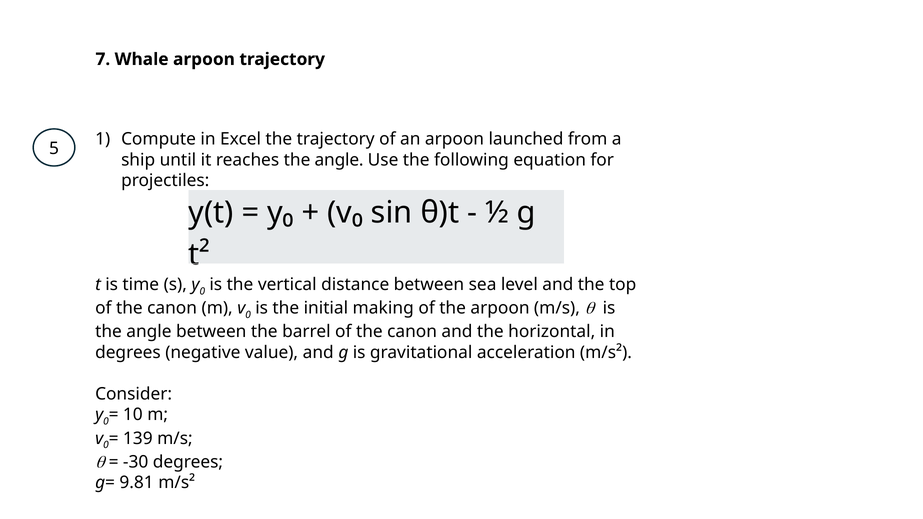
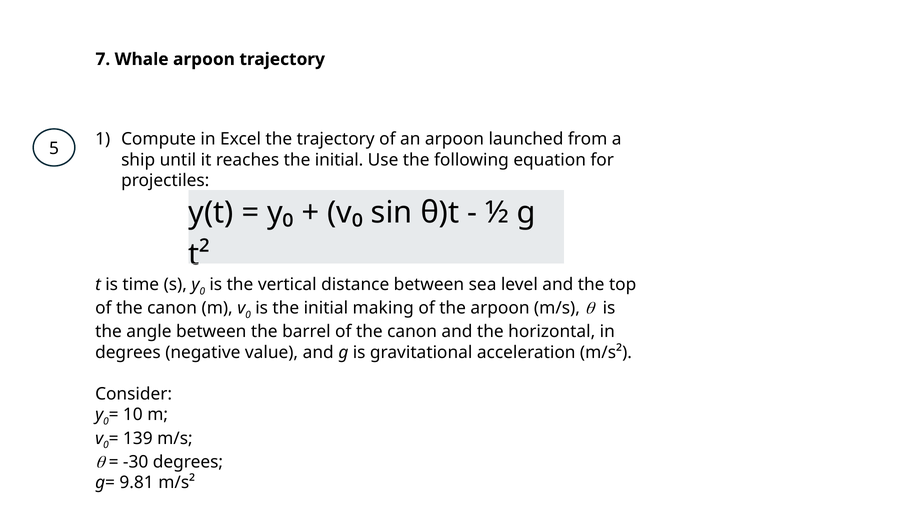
reaches the angle: angle -> initial (339, 160)
